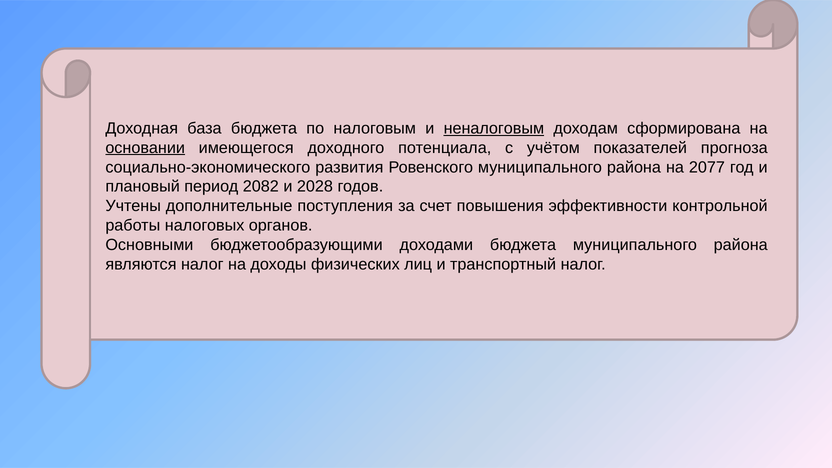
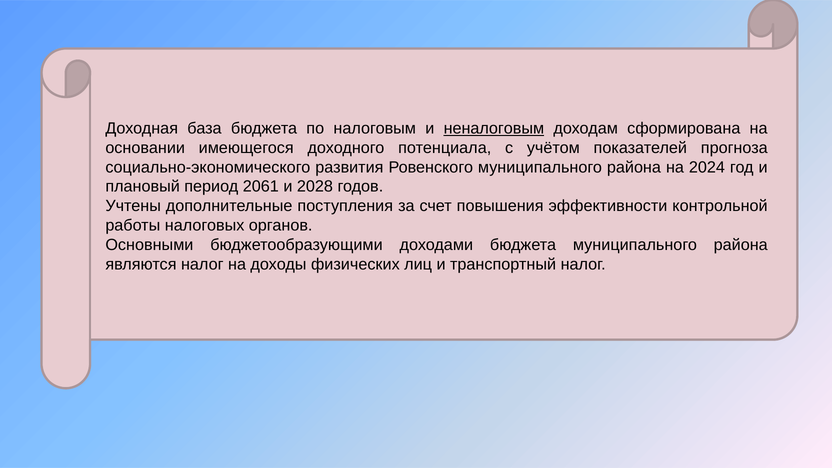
основании underline: present -> none (145, 148)
2077: 2077 -> 2024 (707, 167)
2082: 2082 -> 2061 (261, 187)
